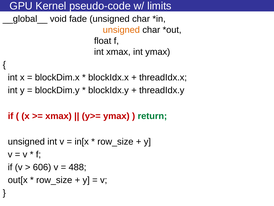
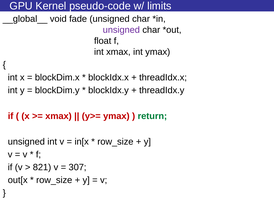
unsigned colour: orange -> purple (121, 30)
606: 606 -> 821 (42, 167)
488: 488 -> 307 (78, 167)
